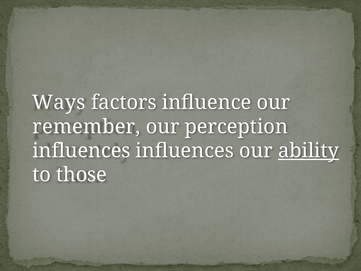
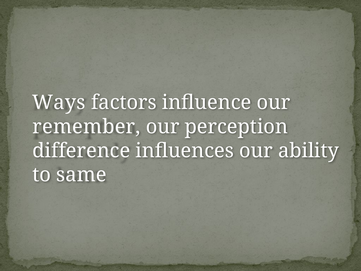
influences: influences -> difference (81, 151)
ability underline: present -> none (309, 151)
those: those -> same (81, 175)
